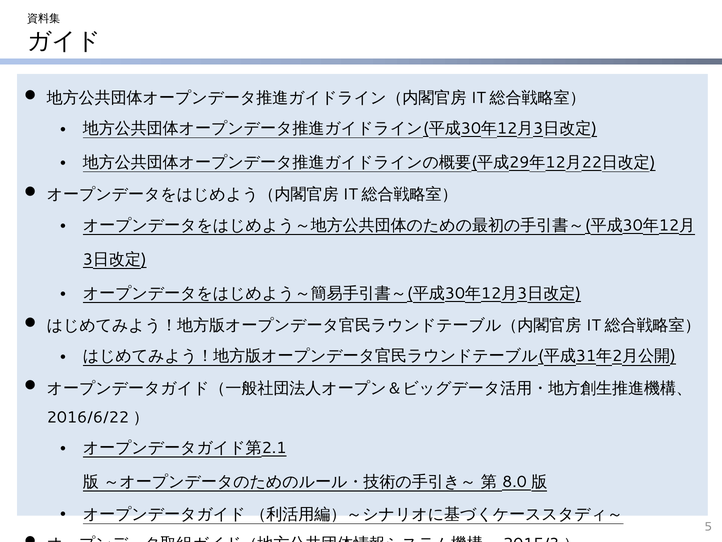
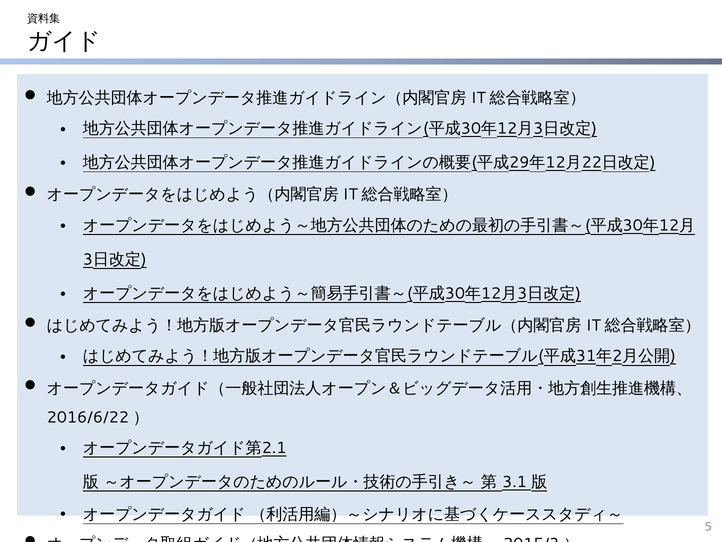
8.0: 8.0 -> 3.1 (515, 481)
